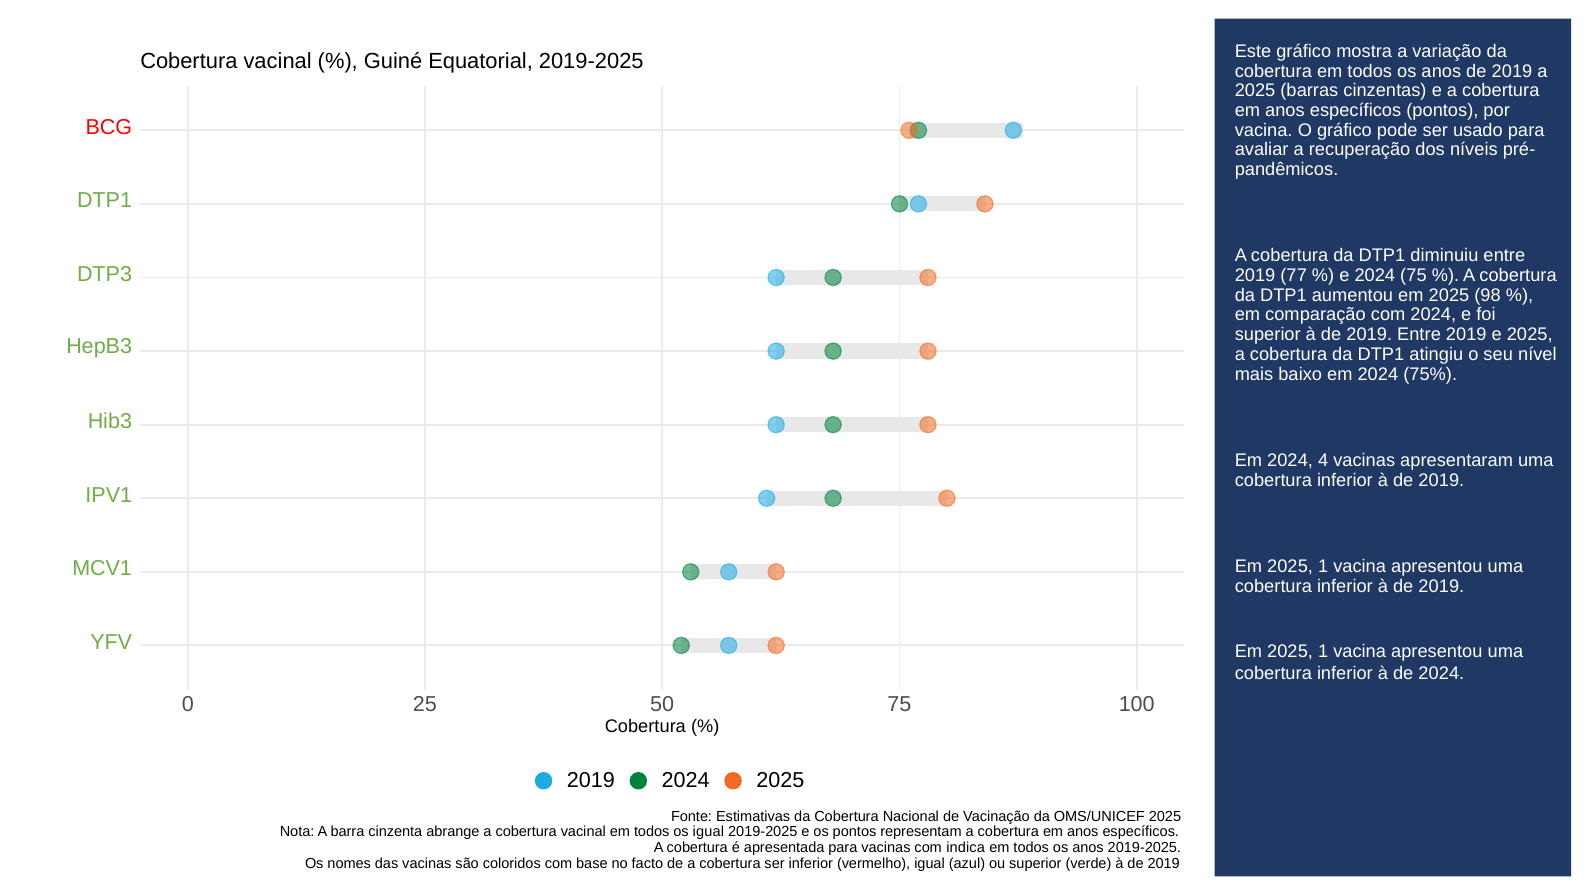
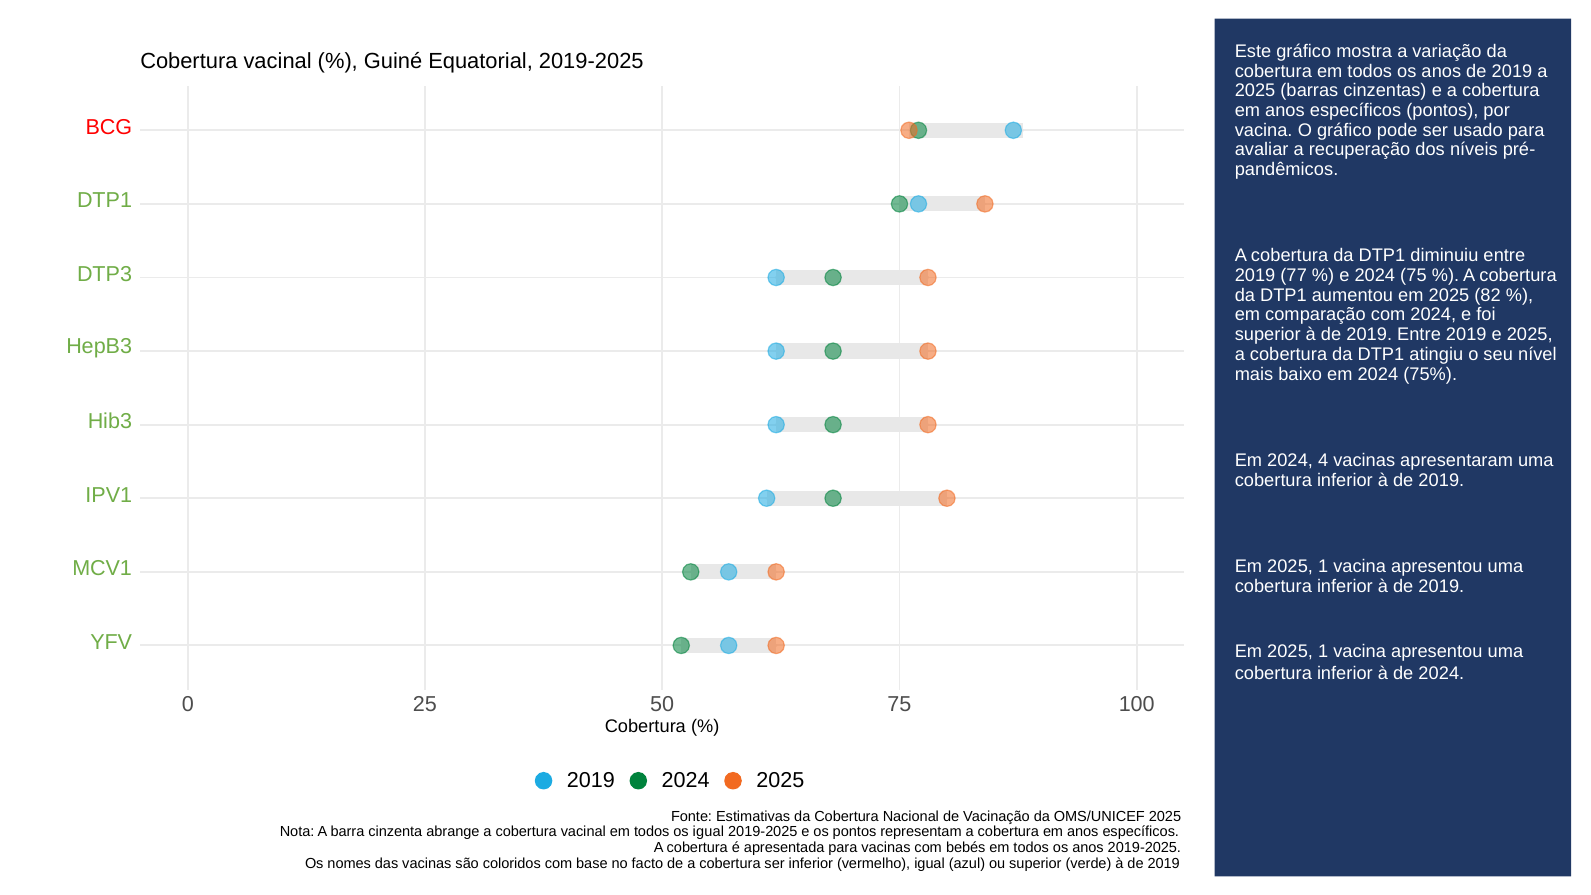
98: 98 -> 82 (1487, 295)
indica: indica -> bebés (966, 848)
